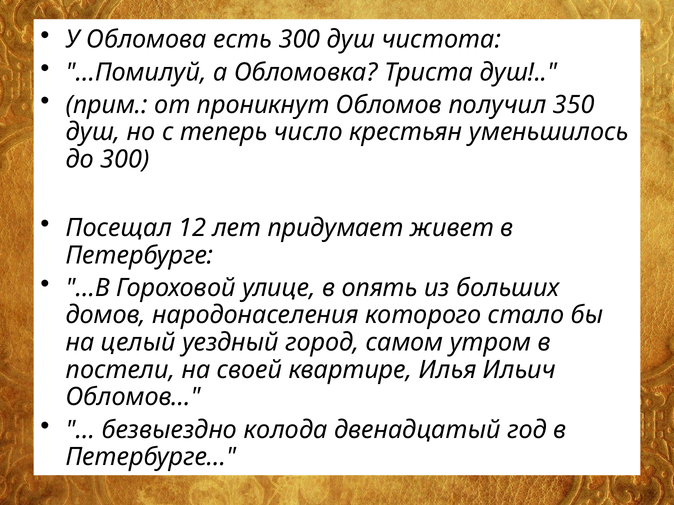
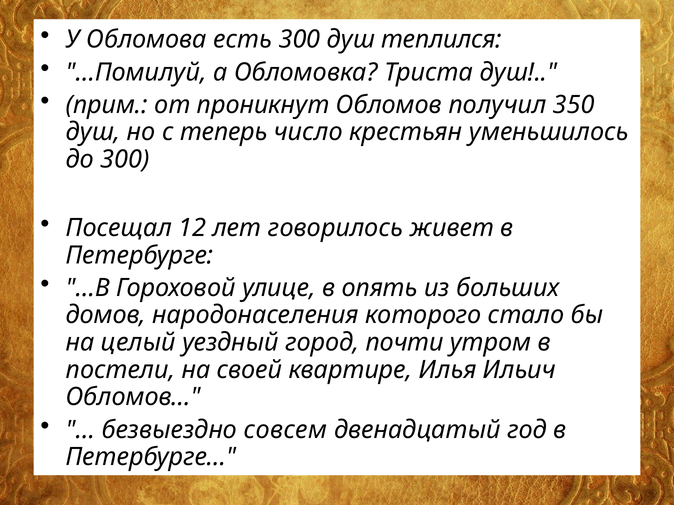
чистота: чистота -> теплился (442, 40)
придумает: придумает -> говорилось (336, 228)
самом: самом -> почти (405, 343)
колода: колода -> совсем (285, 430)
